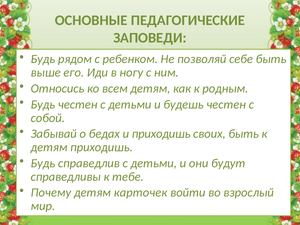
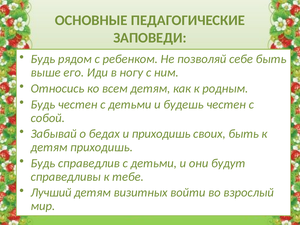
Почему: Почему -> Лучший (51, 193)
карточек: карточек -> визитных (141, 193)
